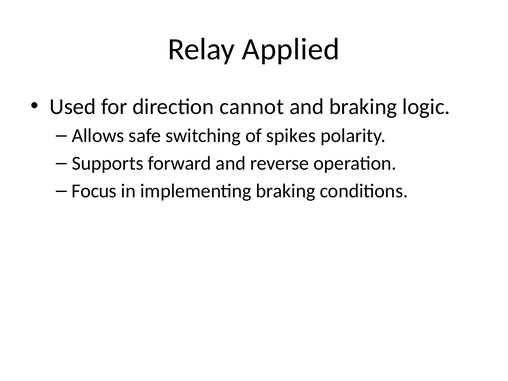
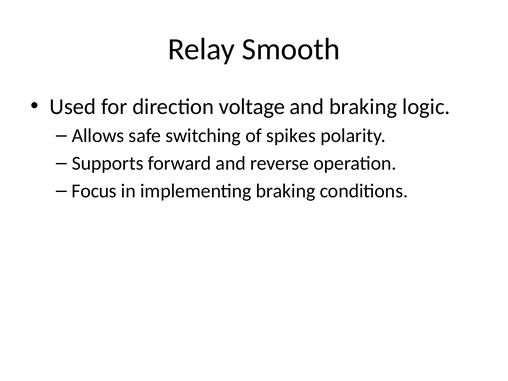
Applied: Applied -> Smooth (291, 49)
cannot: cannot -> voltage (252, 107)
